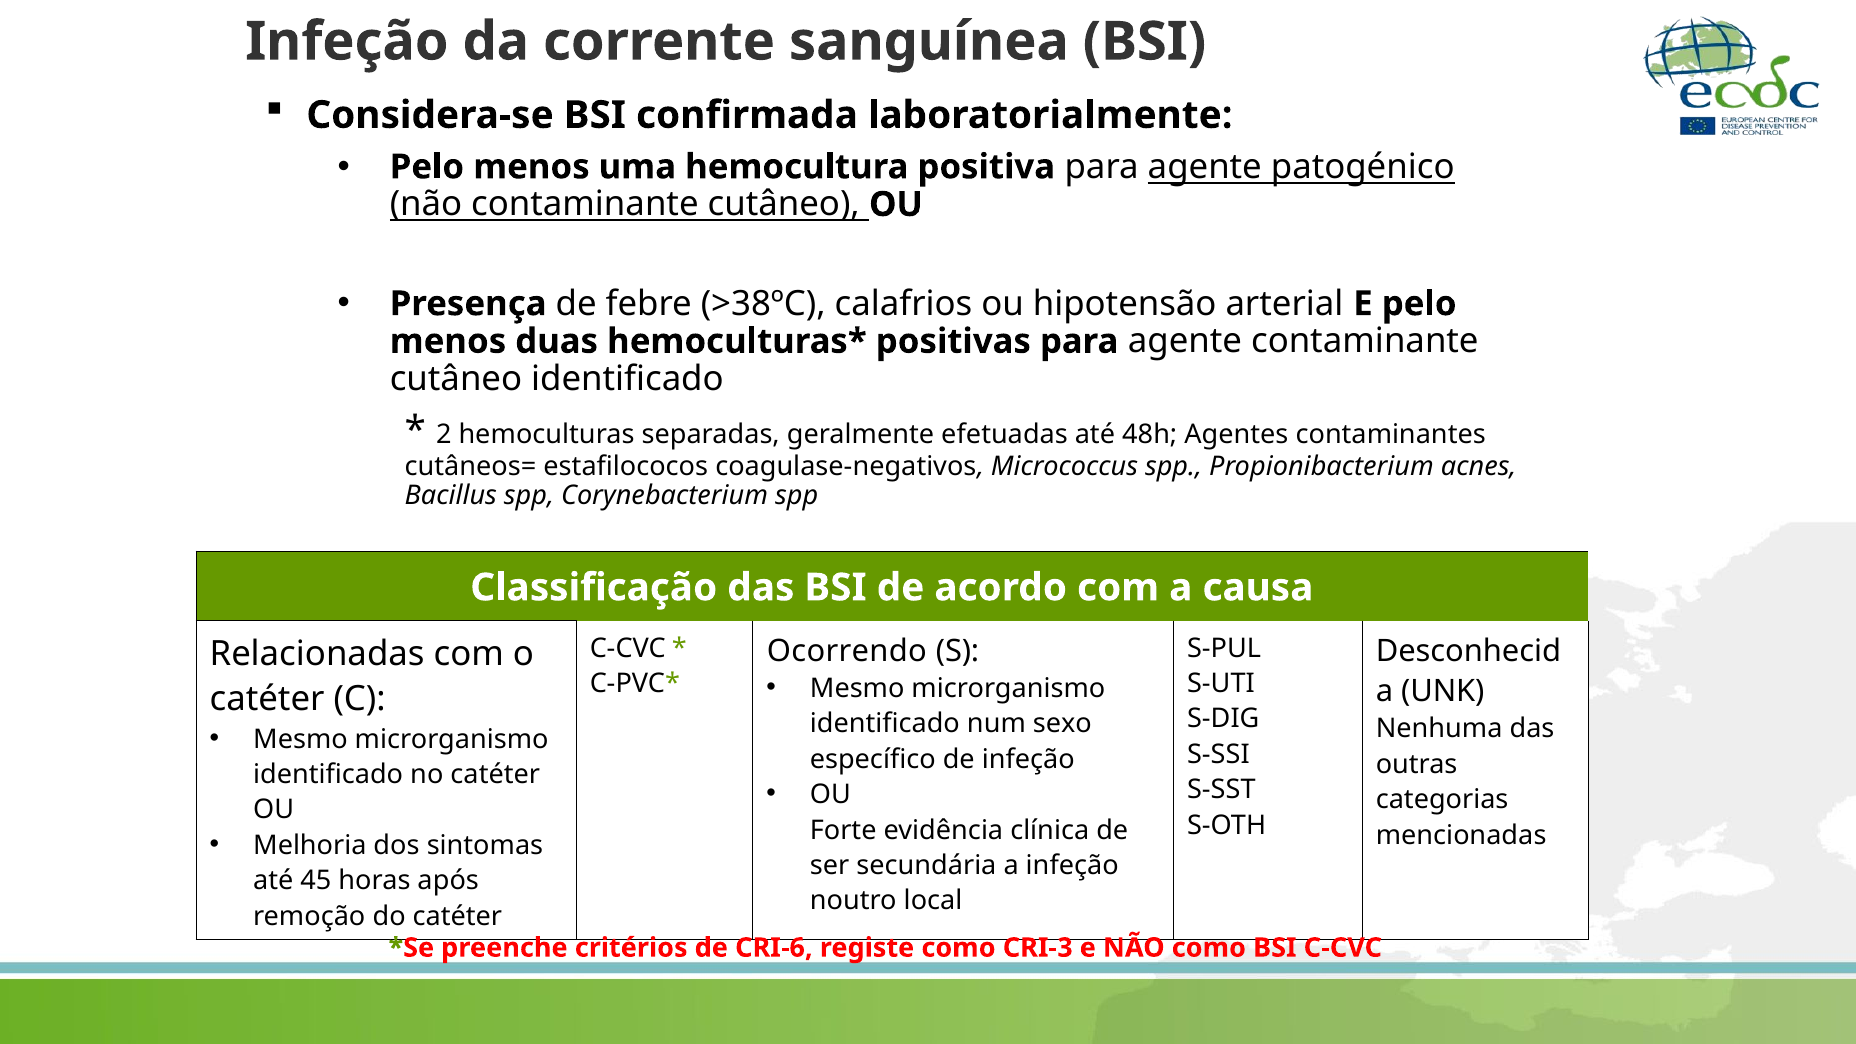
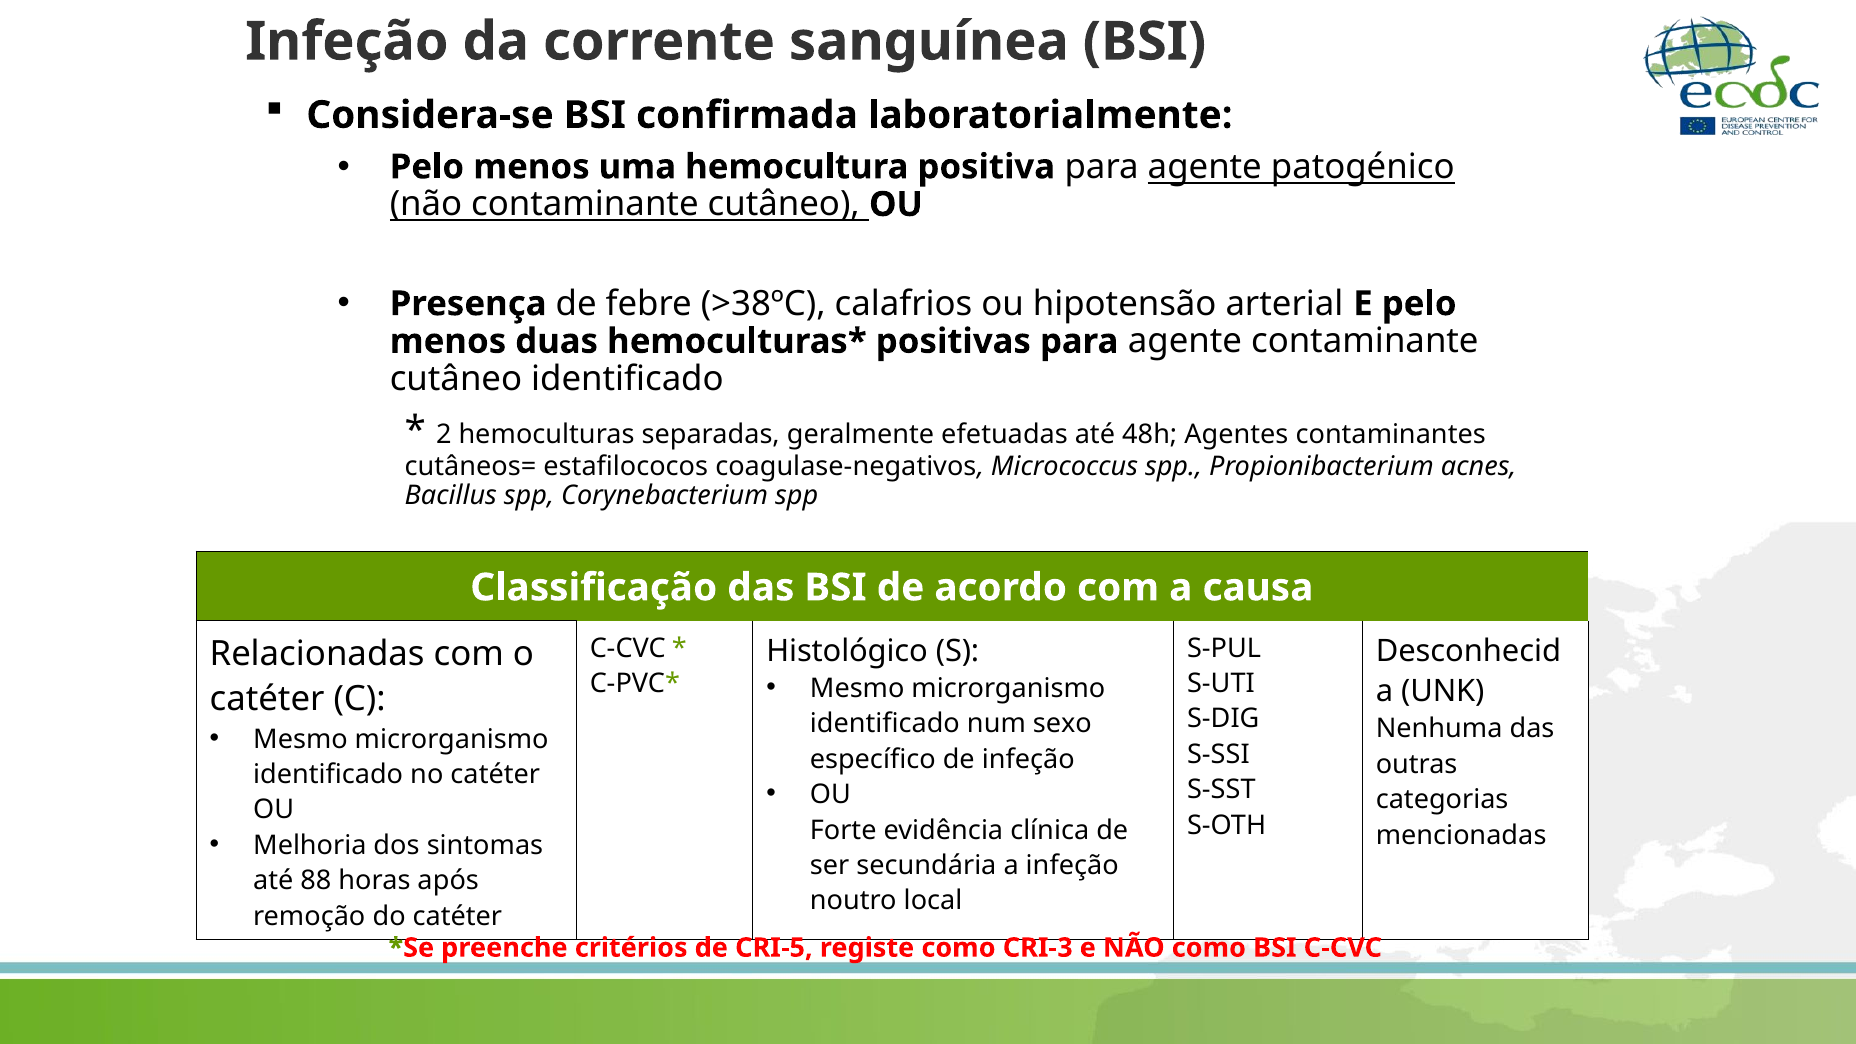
Ocorrendo: Ocorrendo -> Histológico (847, 651)
45: 45 -> 88 (316, 881)
CRI-6: CRI-6 -> CRI-5 (774, 948)
